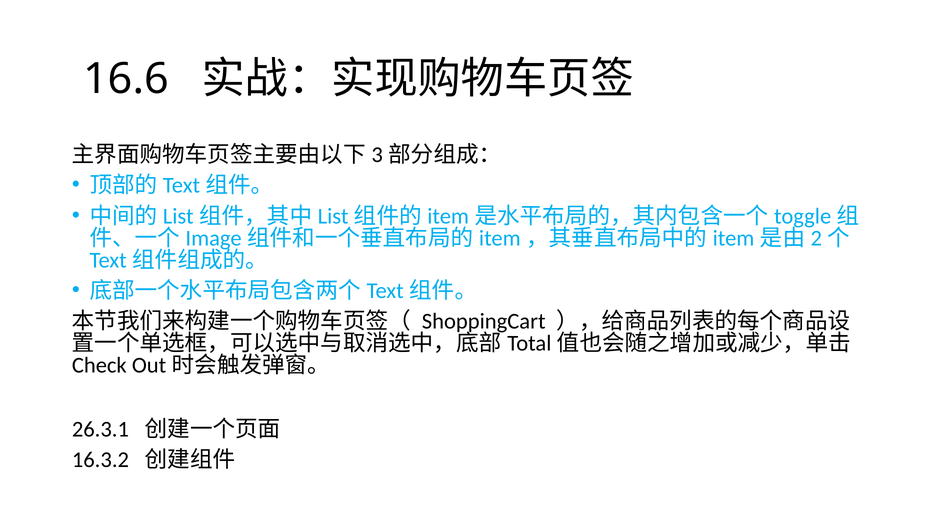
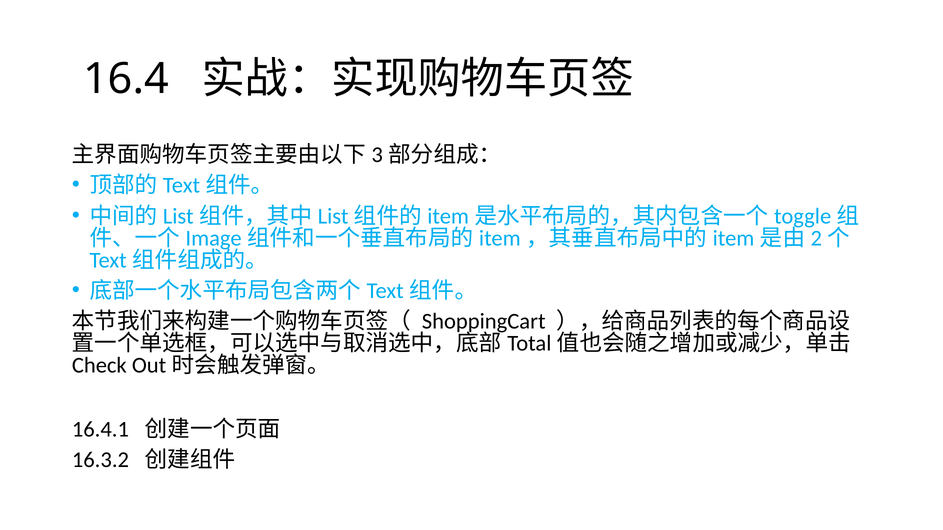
16.6: 16.6 -> 16.4 (126, 79)
26.3.1: 26.3.1 -> 16.4.1 (100, 430)
